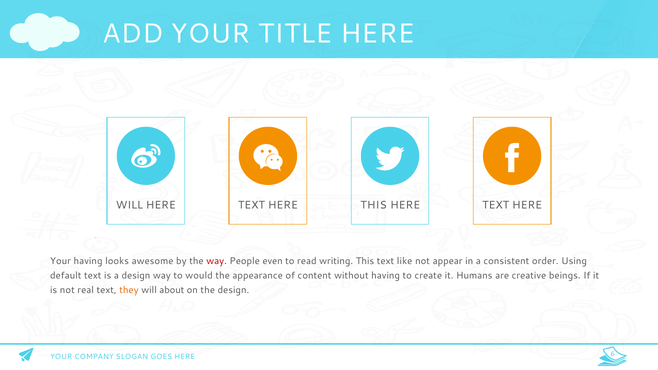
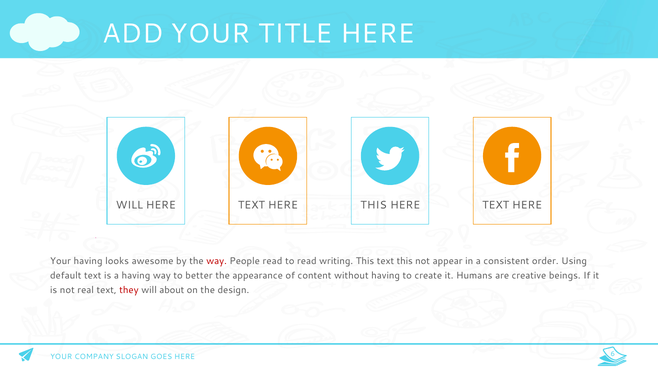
People even: even -> read (272, 261)
text like: like -> this (405, 261)
a design: design -> having (136, 276)
would: would -> better (199, 276)
they colour: orange -> red (129, 290)
